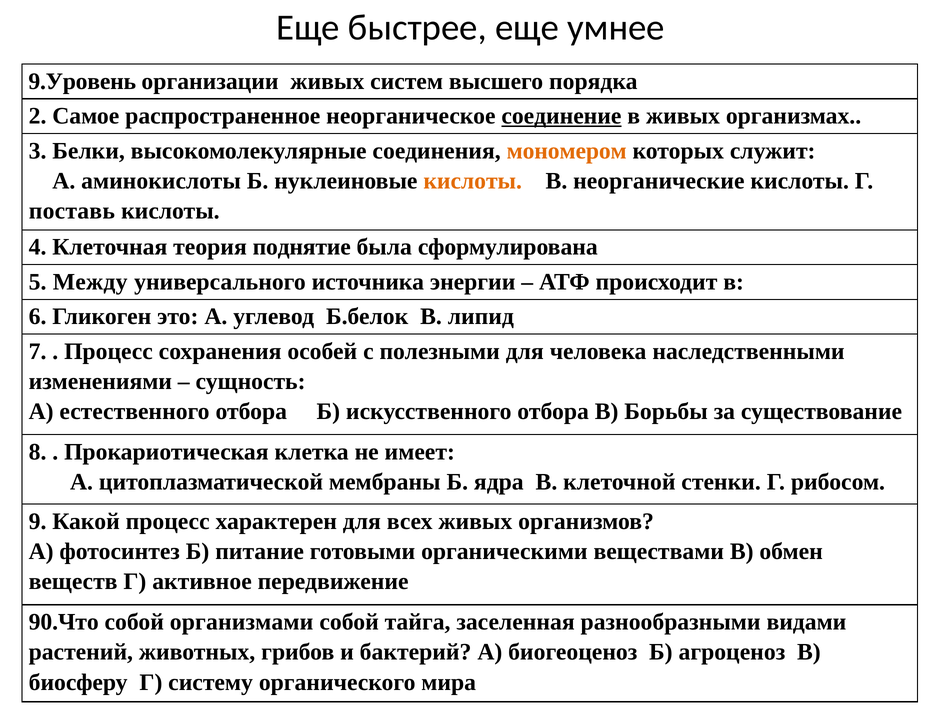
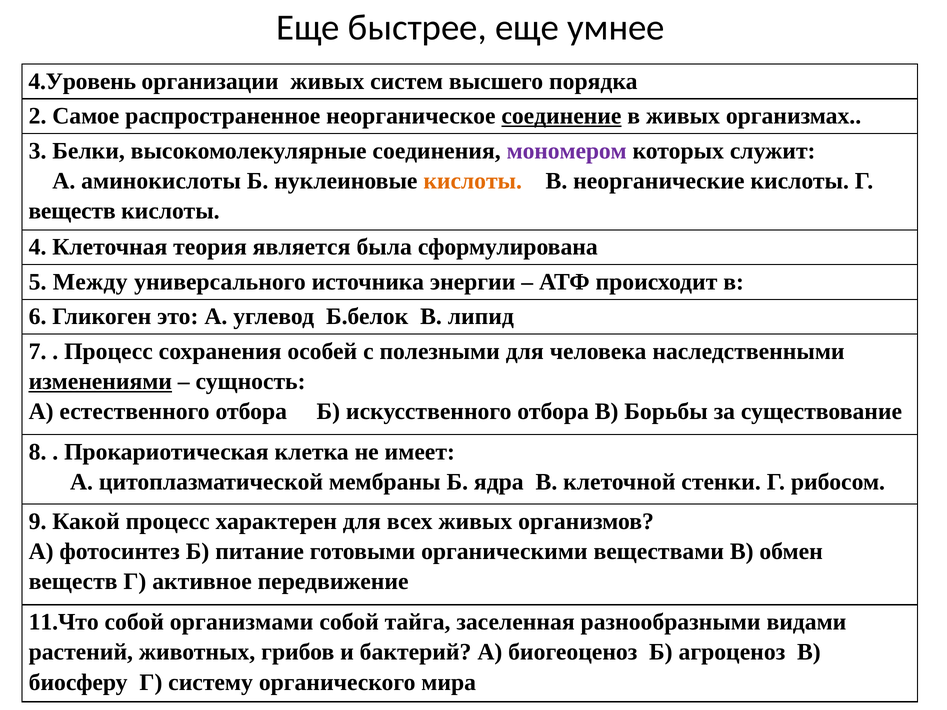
9.Уровень: 9.Уровень -> 4.Уровень (82, 81)
мономером colour: orange -> purple (567, 151)
поставь: поставь -> веществ (72, 211)
поднятие: поднятие -> является (302, 247)
изменениями underline: none -> present (100, 382)
90.Что: 90.Что -> 11.Что (64, 622)
